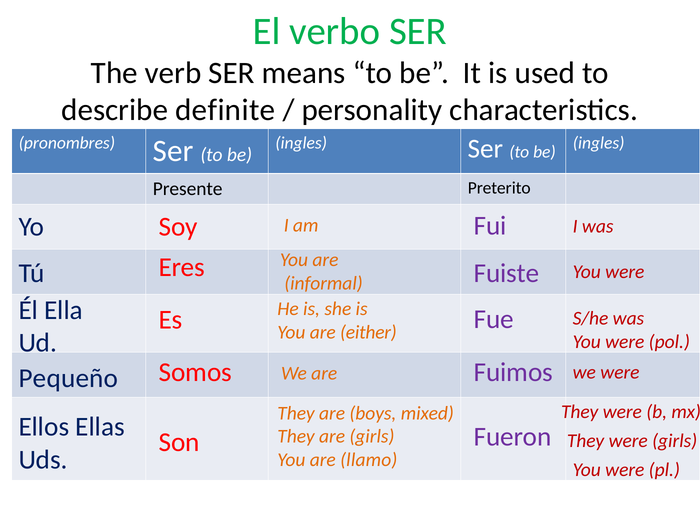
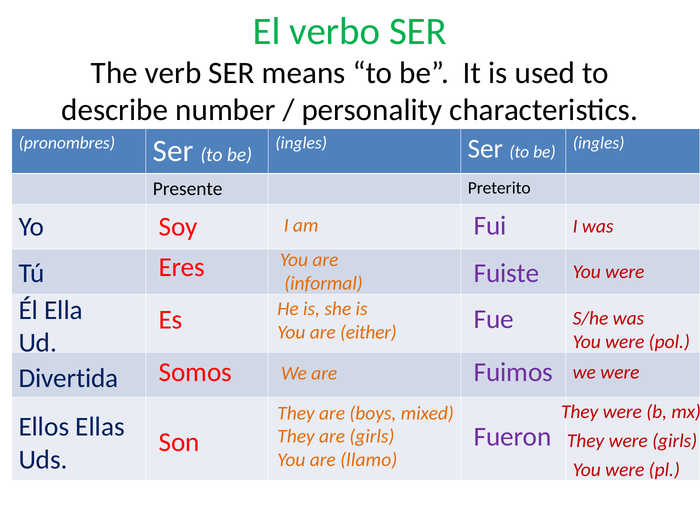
definite: definite -> number (225, 110)
Pequeño: Pequeño -> Divertida (69, 378)
